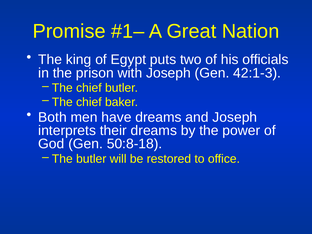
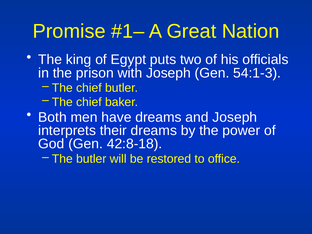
42:1-3: 42:1-3 -> 54:1-3 (257, 73)
50:8-18: 50:8-18 -> 42:8-18 (135, 144)
